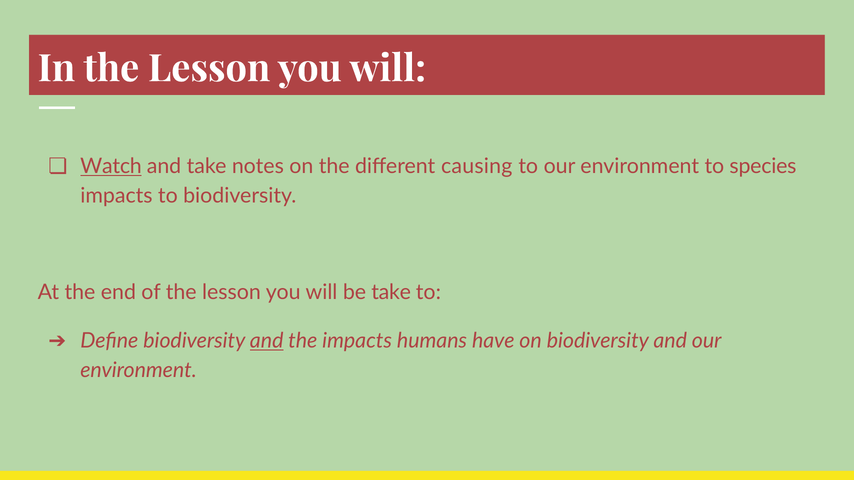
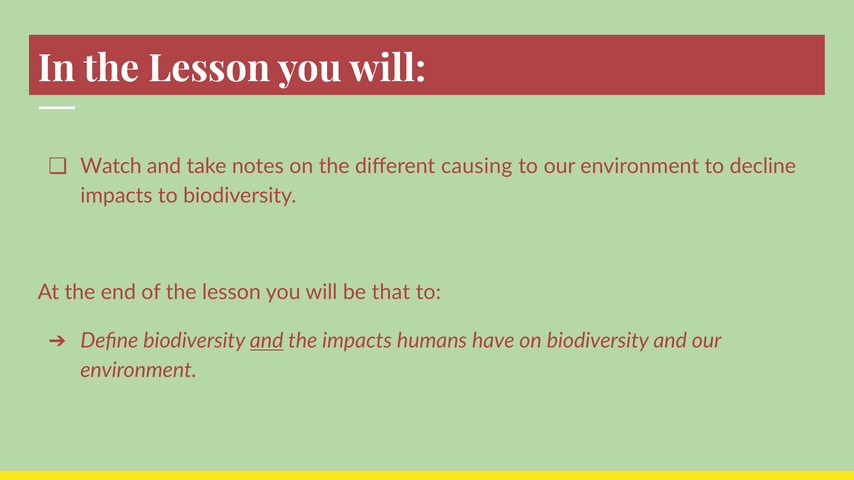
Watch underline: present -> none (111, 166)
species: species -> decline (763, 166)
be take: take -> that (391, 293)
